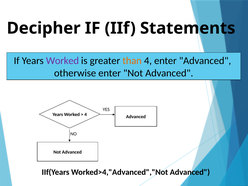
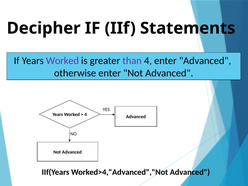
than colour: orange -> purple (132, 61)
